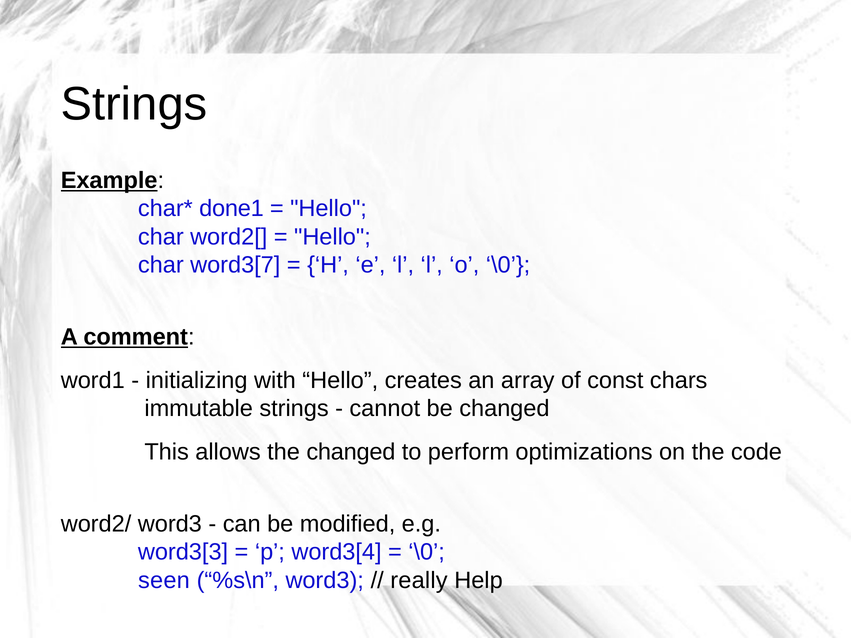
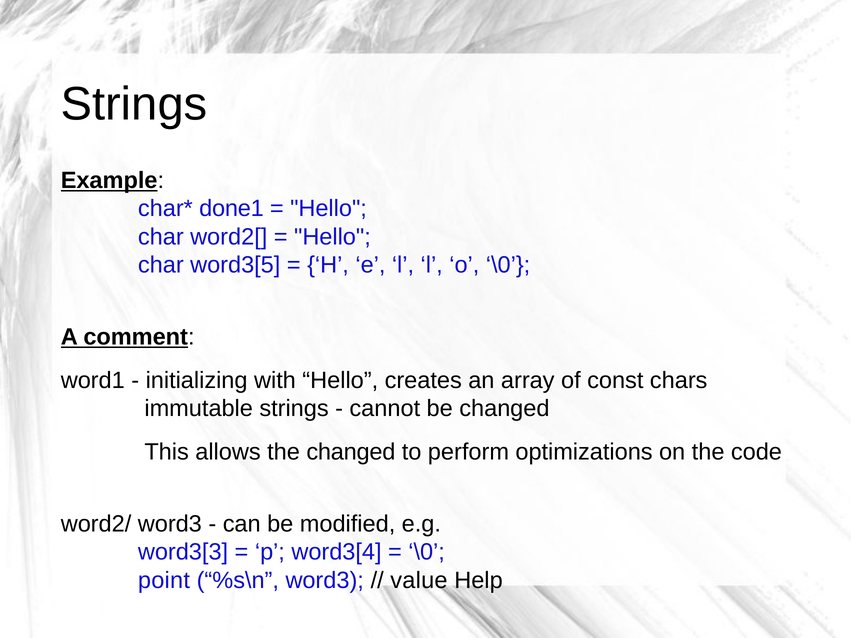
word3[7: word3[7 -> word3[5 (235, 265)
seen: seen -> point (164, 581)
really: really -> value (419, 581)
